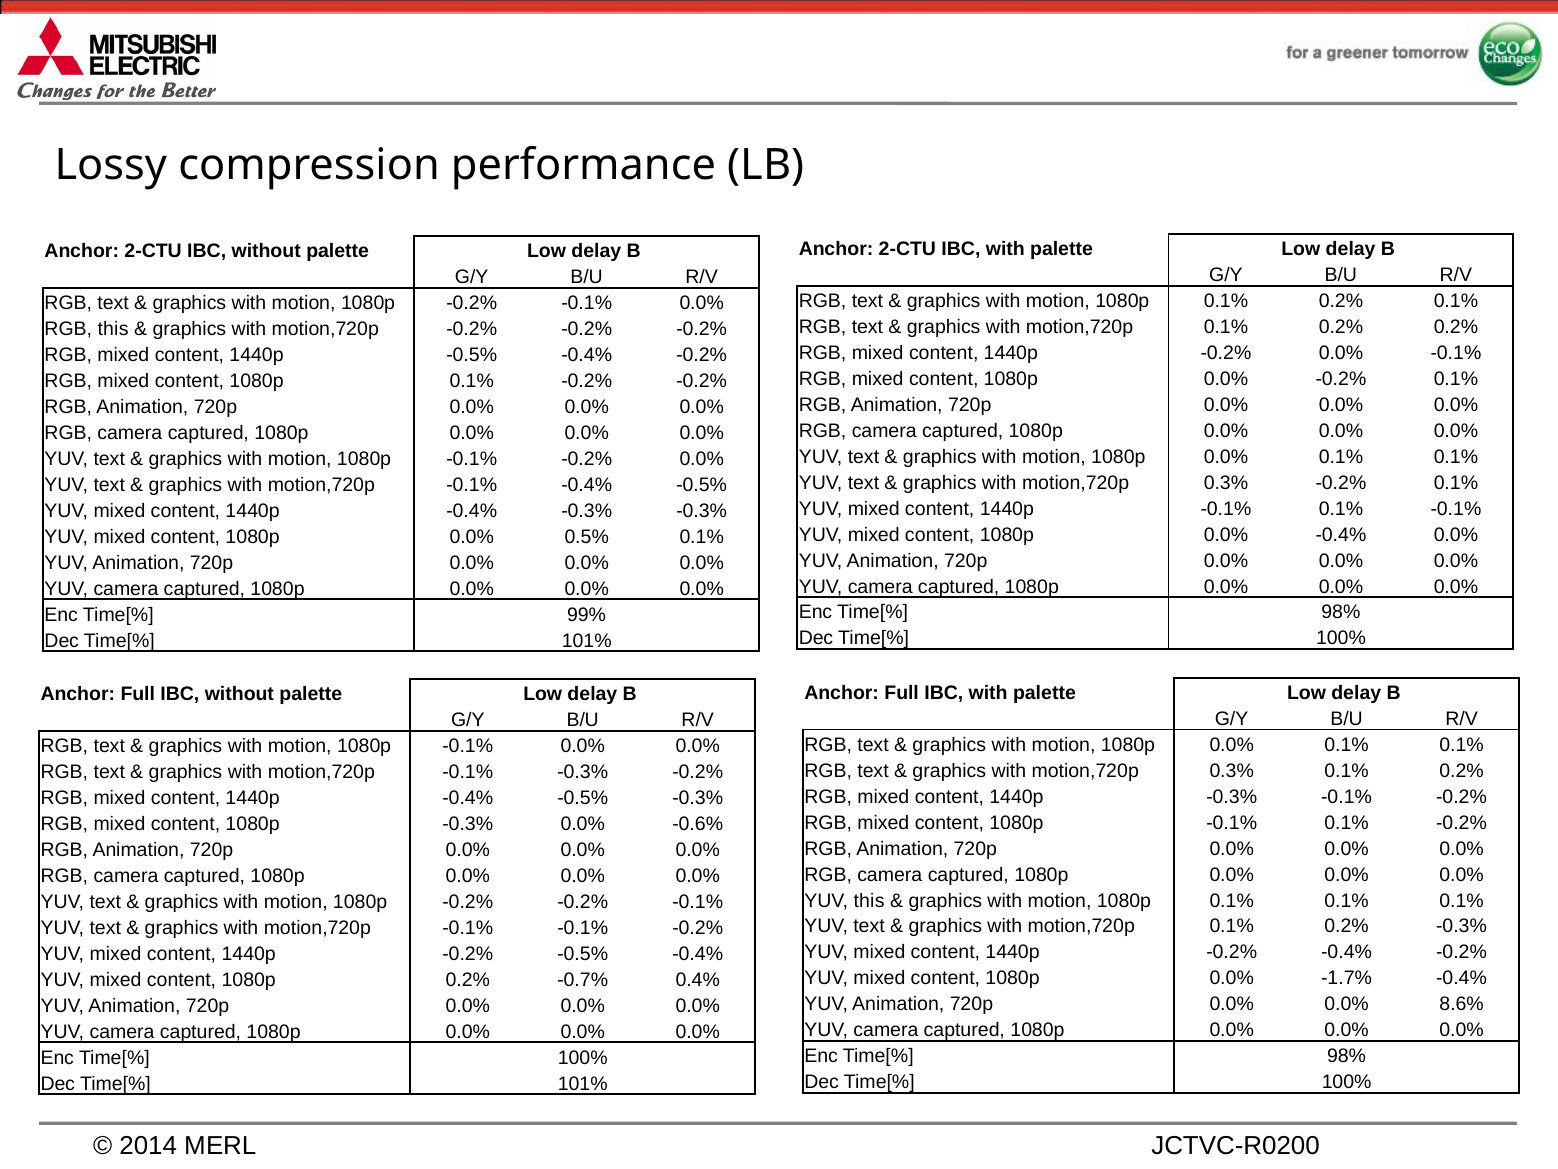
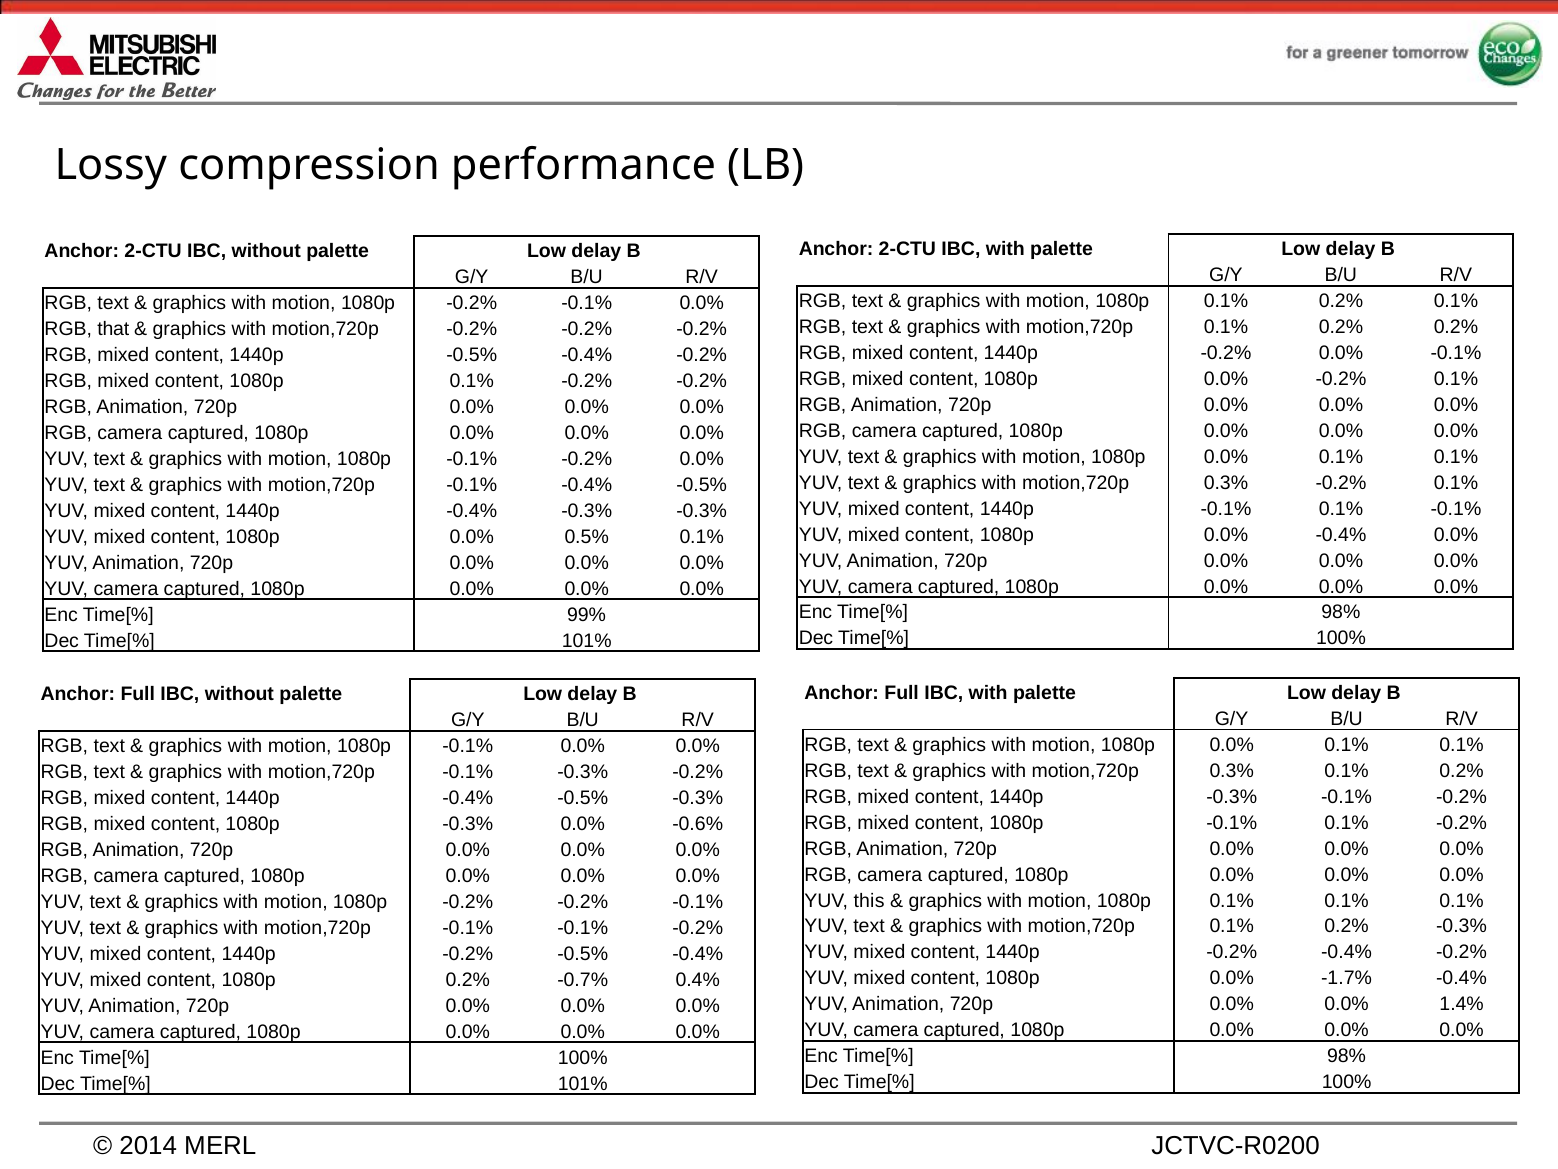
RGB this: this -> that (113, 329)
8.6%: 8.6% -> 1.4% (1462, 1004)
